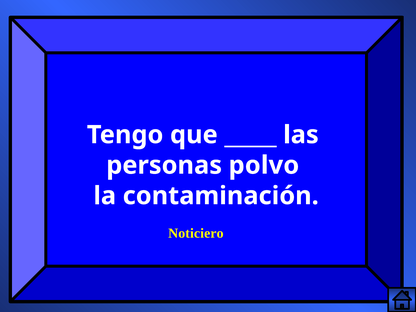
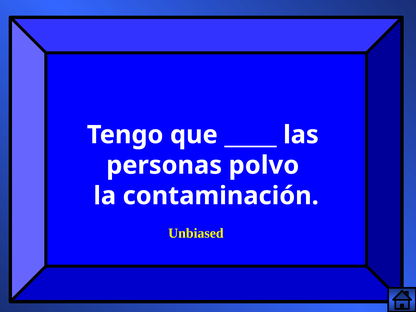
Noticiero: Noticiero -> Unbiased (196, 233)
